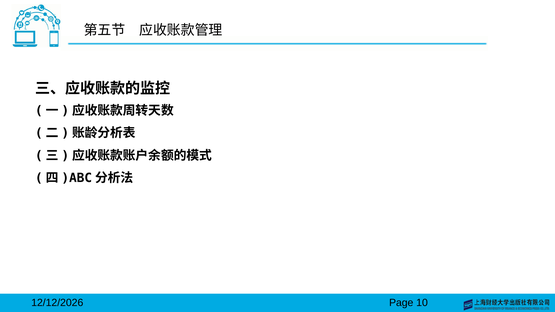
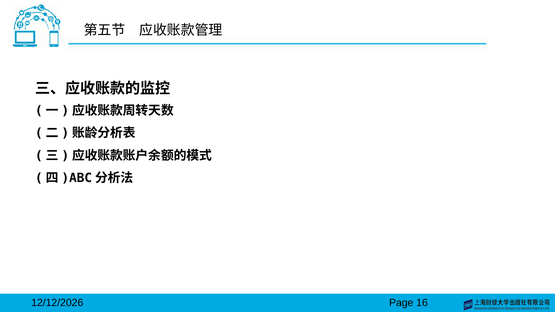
10: 10 -> 16 (422, 303)
